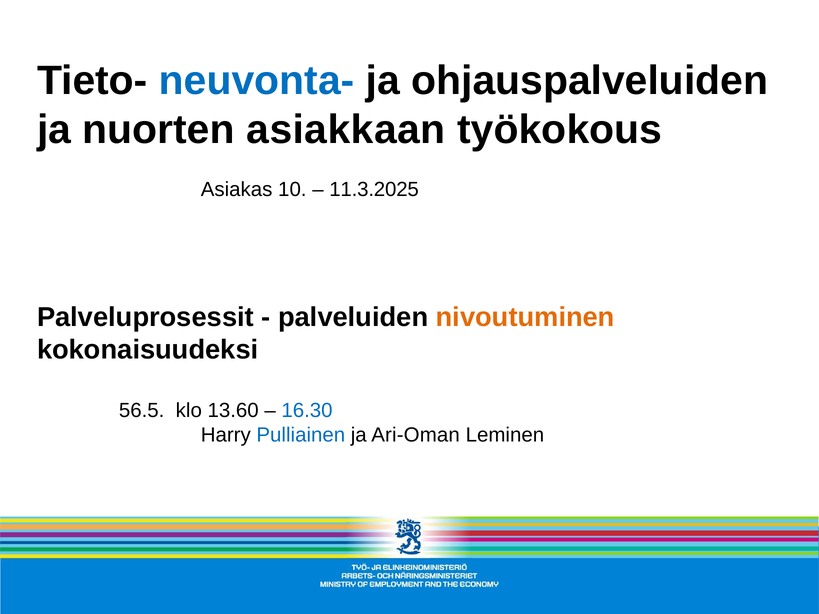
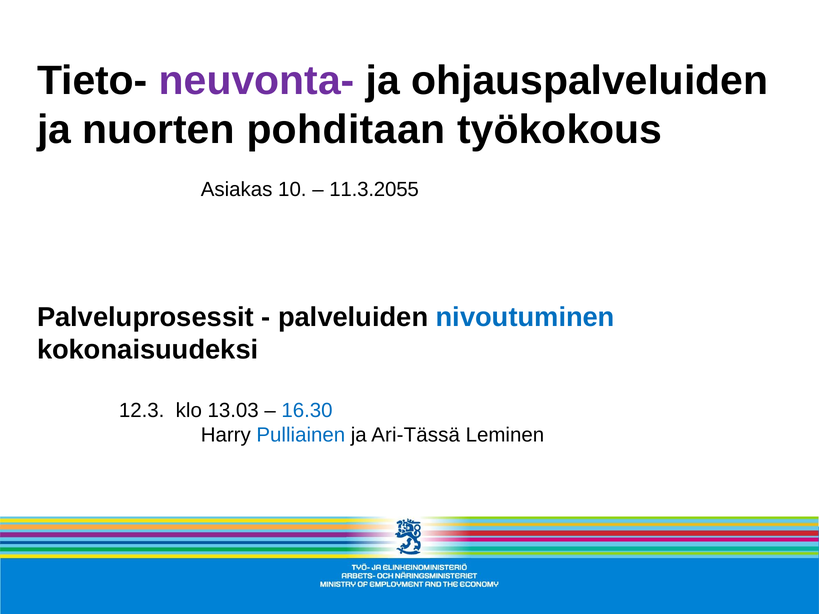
neuvonta- colour: blue -> purple (257, 81)
asiakkaan: asiakkaan -> pohditaan (346, 130)
11.3.2025: 11.3.2025 -> 11.3.2055 (374, 190)
nivoutuminen colour: orange -> blue (525, 317)
56.5: 56.5 -> 12.3 (142, 411)
13.60: 13.60 -> 13.03 (233, 411)
Ari-Oman: Ari-Oman -> Ari-Tässä (416, 435)
